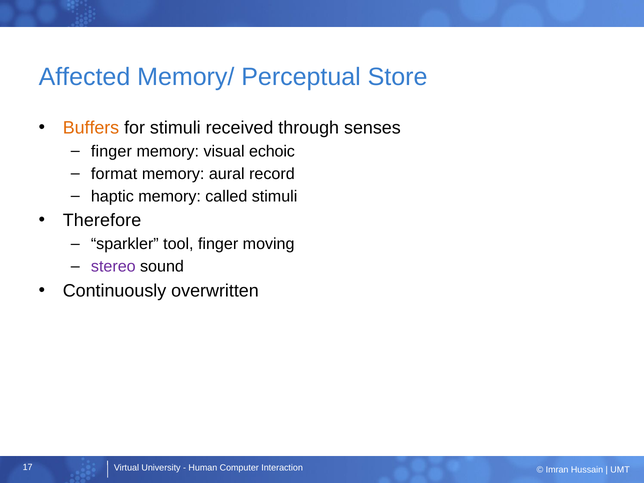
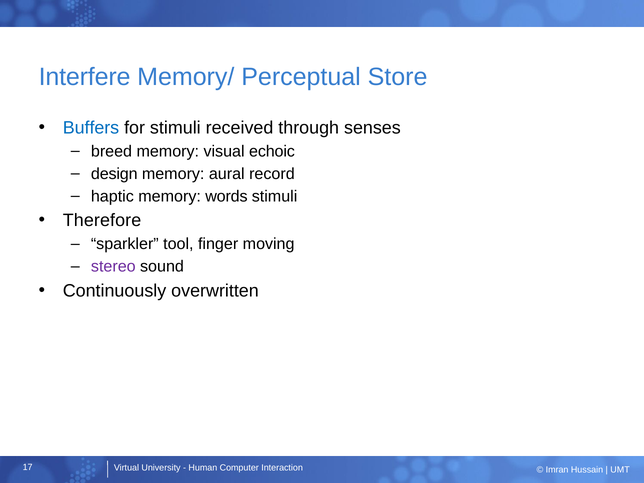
Affected: Affected -> Interfere (85, 77)
Buffers colour: orange -> blue (91, 128)
finger: finger -> breed (112, 151)
format: format -> design (114, 174)
called: called -> words (226, 196)
